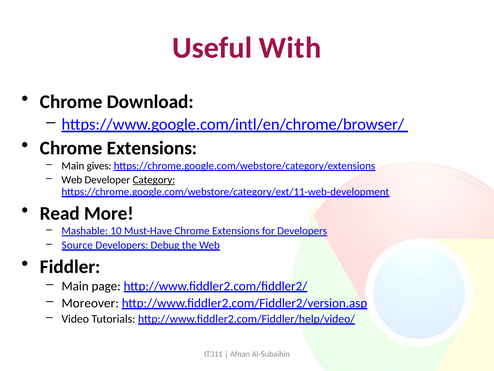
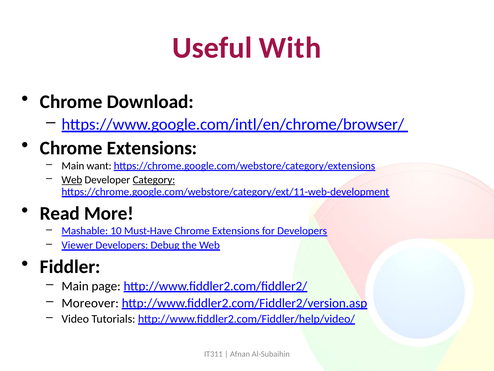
gives: gives -> want (99, 165)
Web underline: none -> present (72, 180)
Source: Source -> Viewer (77, 245)
